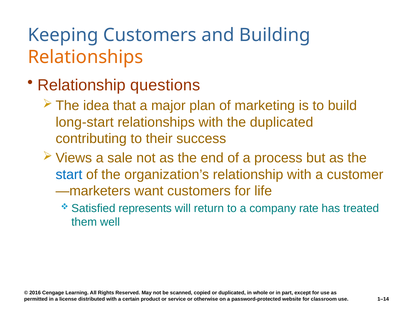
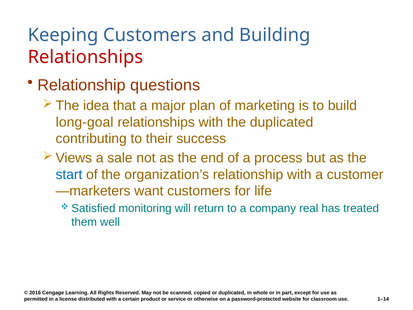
Relationships colour: orange -> red (86, 57)
long-start: long-start -> long-goal (85, 122)
represents: represents -> monitoring (145, 208)
rate: rate -> real (309, 208)
